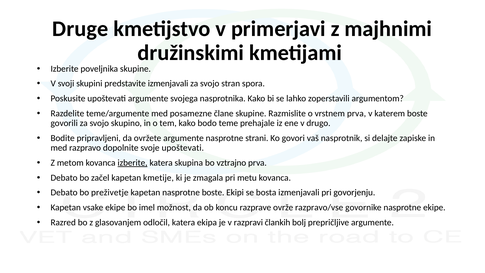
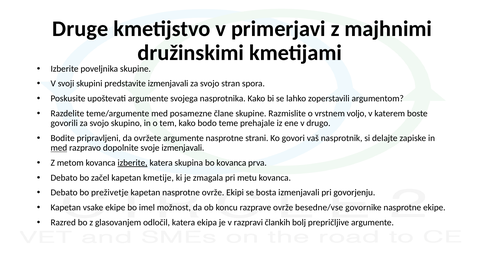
vrstnem prva: prva -> voljo (357, 113)
med underline: none -> present (59, 148)
svoje upoštevati: upoštevati -> izmenjavali (183, 148)
bo vztrajno: vztrajno -> kovanca (231, 163)
nasprotne boste: boste -> ovrže (213, 192)
razpravo/vse: razpravo/vse -> besedne/vse (319, 207)
